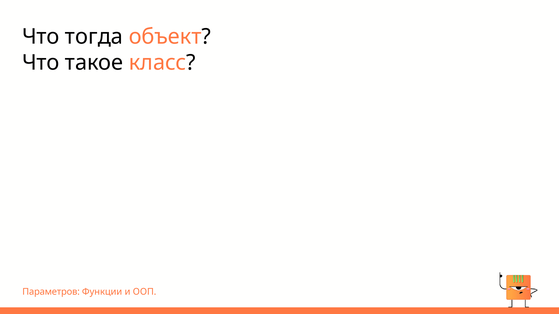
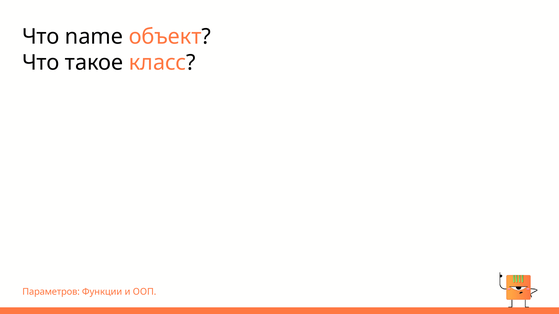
тогда: тогда -> name (94, 37)
